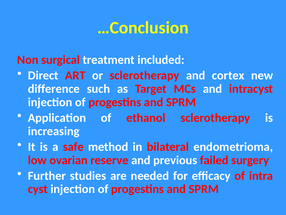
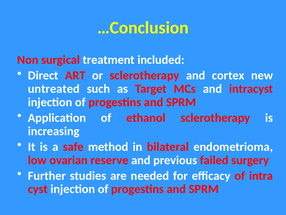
difference: difference -> untreated (54, 89)
